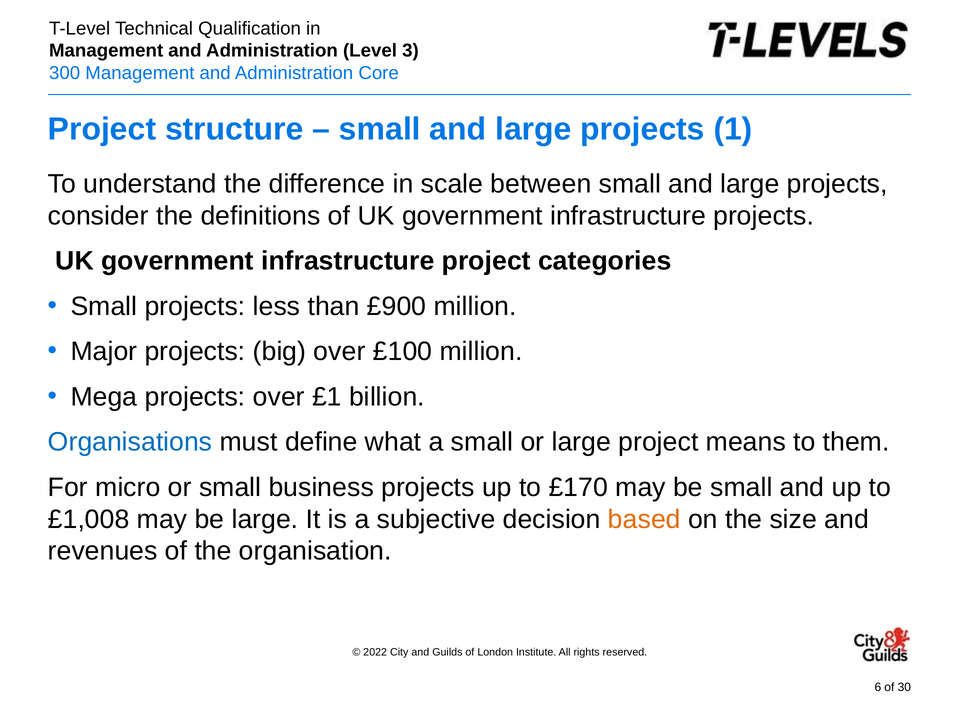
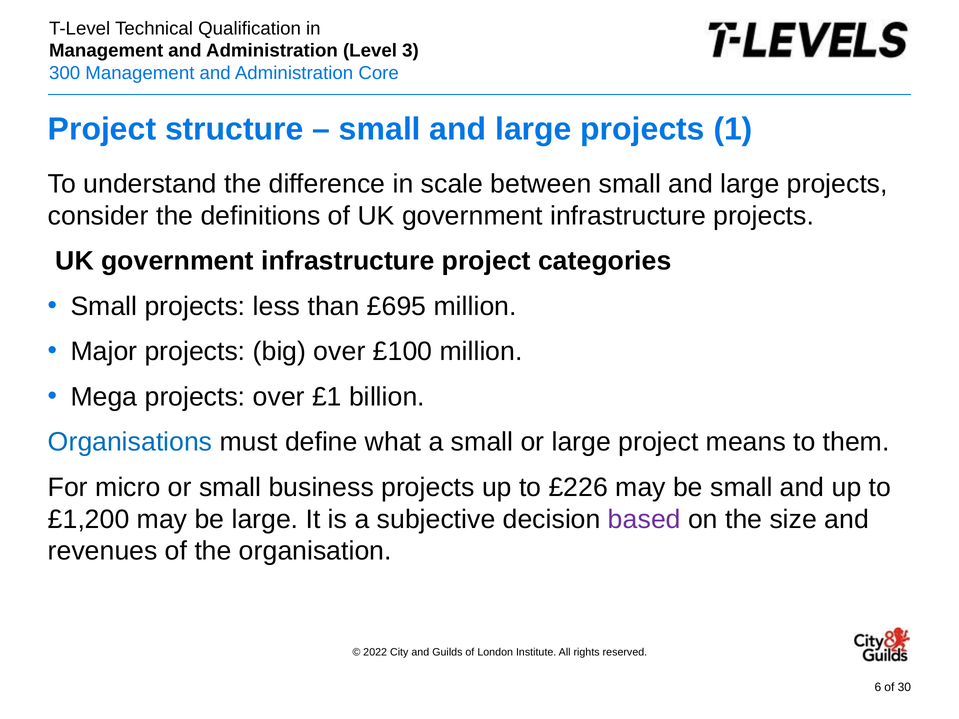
£900: £900 -> £695 (397, 306)
£170: £170 -> £226 (578, 487)
£1,008: £1,008 -> £1,200 (89, 519)
based colour: orange -> purple (644, 519)
